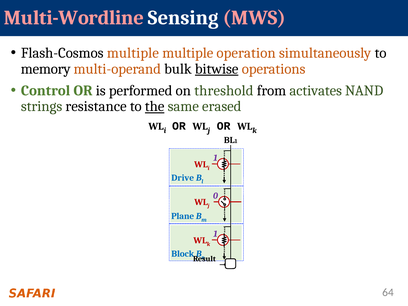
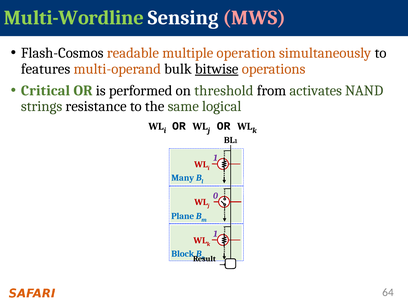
Multi-Wordline colour: pink -> light green (74, 18)
Flash-Cosmos multiple: multiple -> readable (133, 53)
memory: memory -> features (46, 69)
Control: Control -> Critical (46, 91)
the underline: present -> none (155, 106)
erased: erased -> logical (222, 106)
Drive: Drive -> Many (183, 178)
